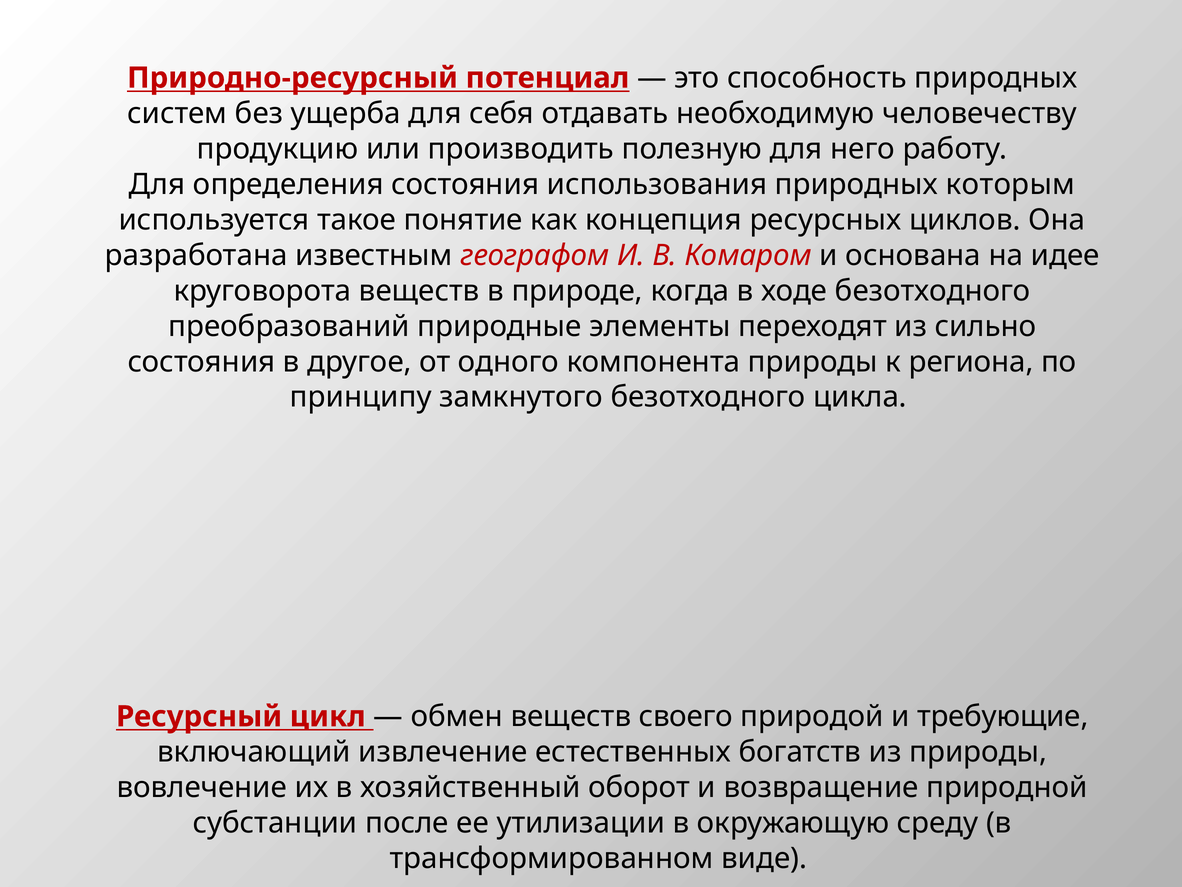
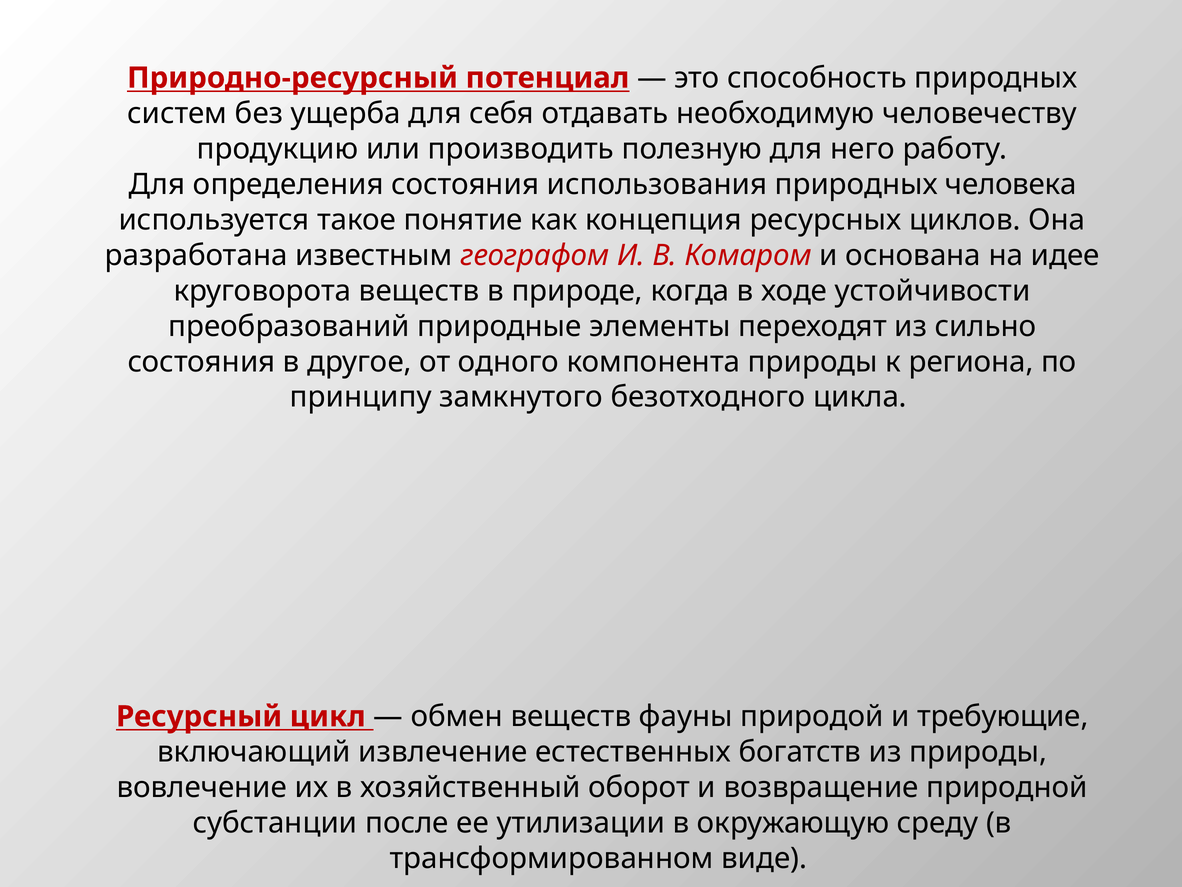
которым: которым -> человека (1011, 184)
ходе безотходного: безотходного -> устойчивости (933, 291)
своего: своего -> фауны (686, 716)
